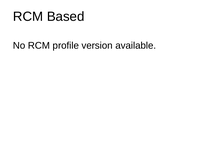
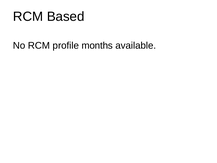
version: version -> months (97, 46)
